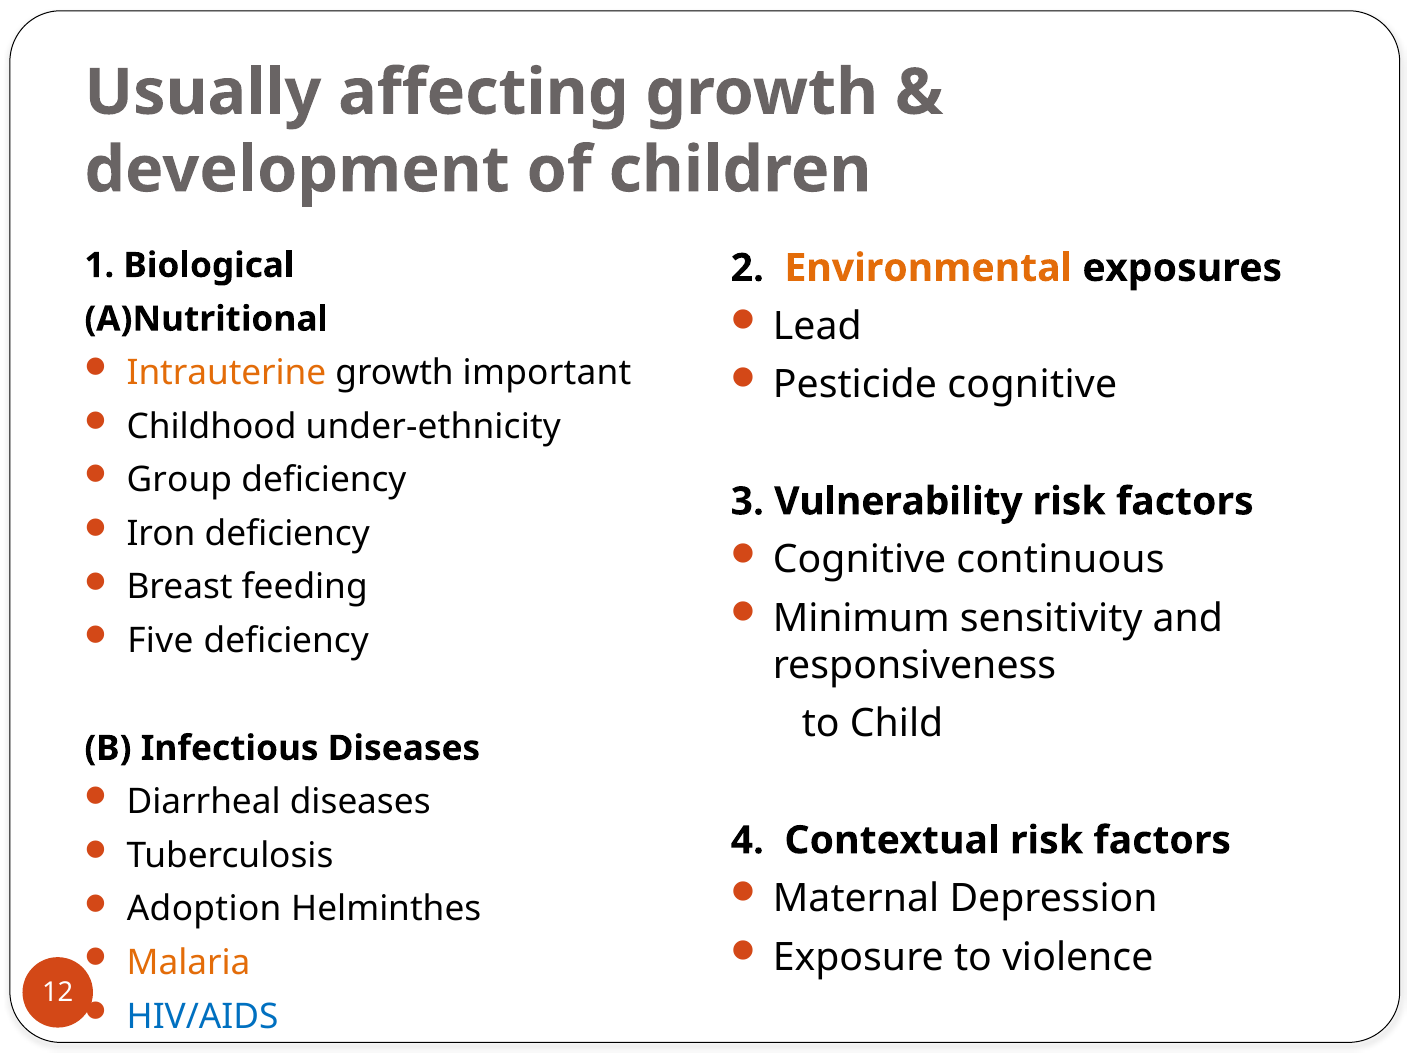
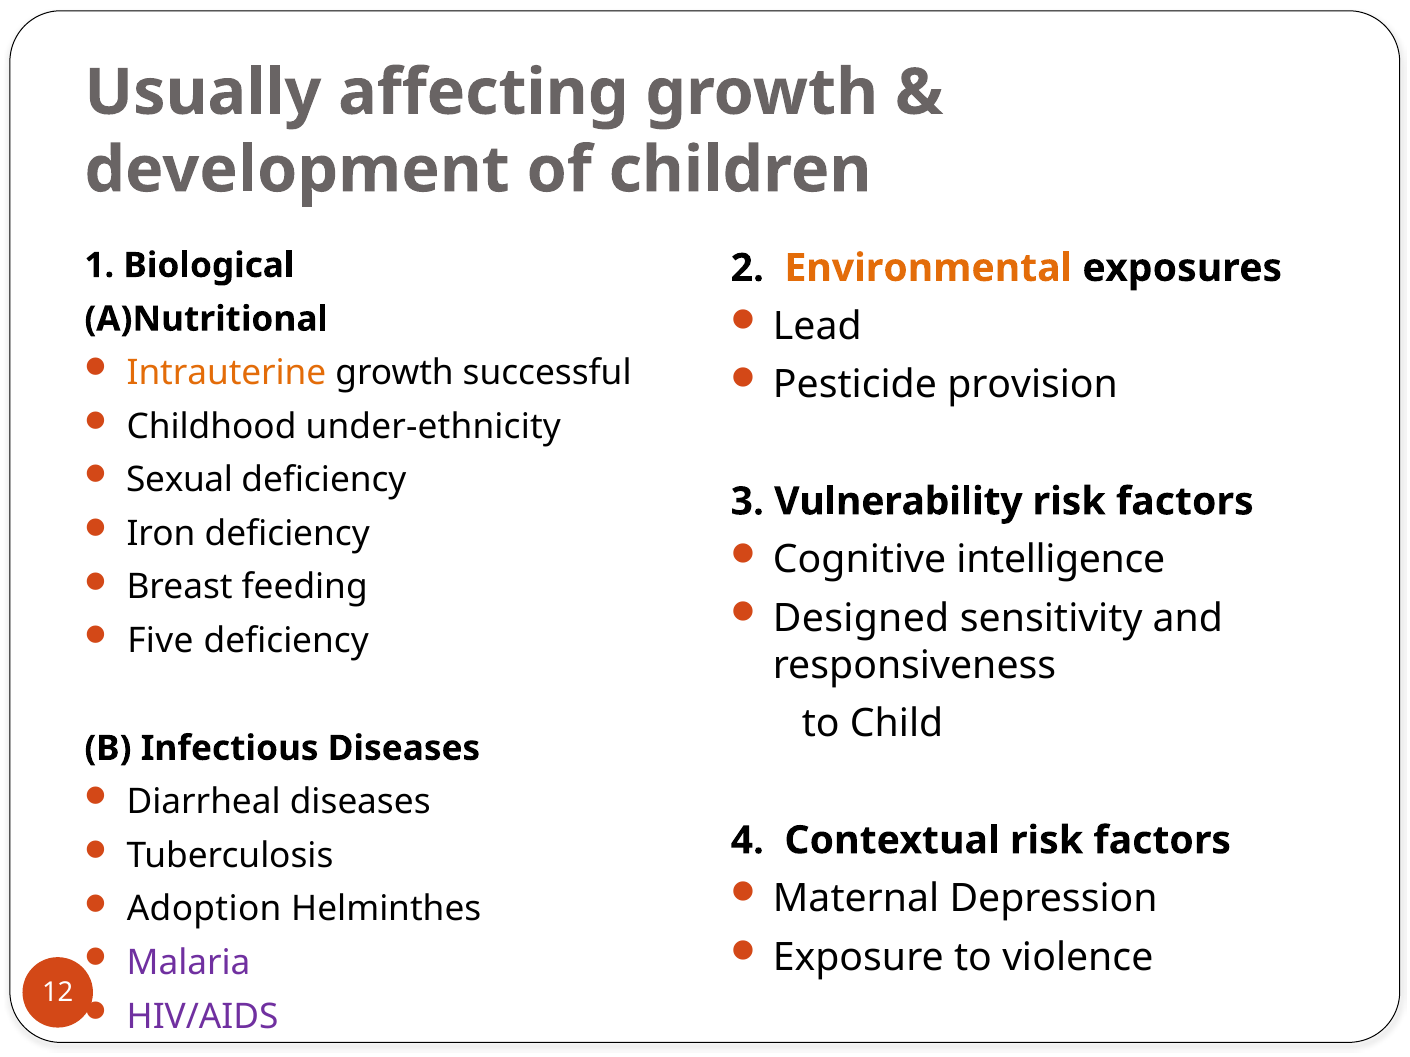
important: important -> successful (547, 373)
Pesticide cognitive: cognitive -> provision (1033, 385)
Group: Group -> Sexual (180, 480)
continuous: continuous -> intelligence (1061, 560)
Minimum: Minimum -> Designed (861, 619)
Malaria colour: orange -> purple (189, 963)
HIV/AIDS colour: blue -> purple (203, 1017)
